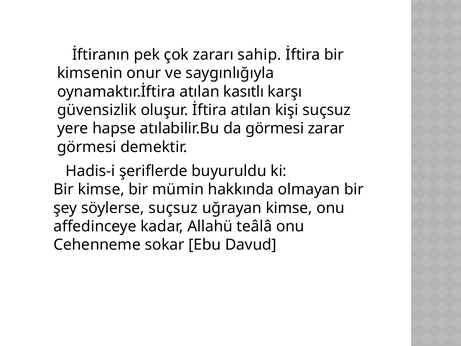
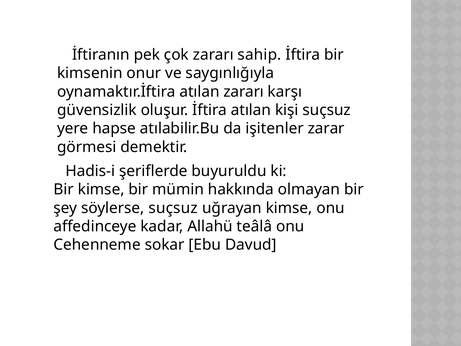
atılan kasıtlı: kasıtlı -> zararı (244, 92)
da görmesi: görmesi -> işitenler (275, 128)
